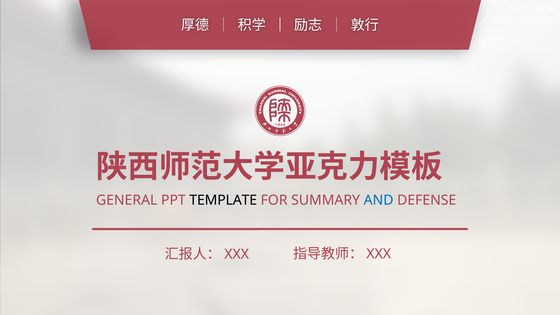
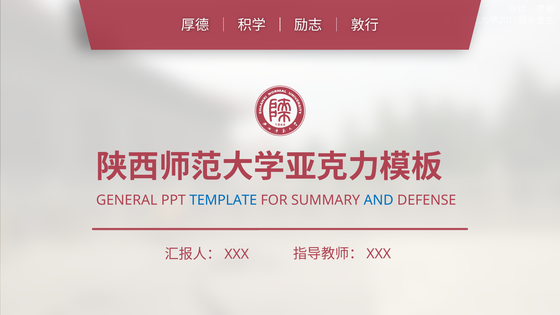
TEMPLATE colour: black -> blue (223, 200)
